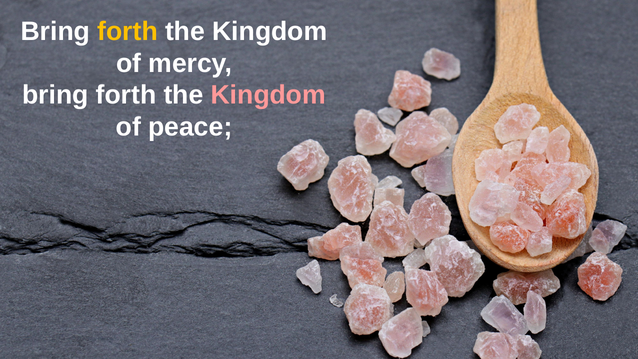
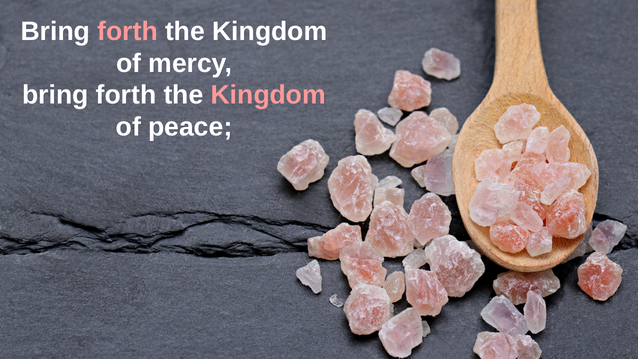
forth colour: yellow -> pink (128, 31)
